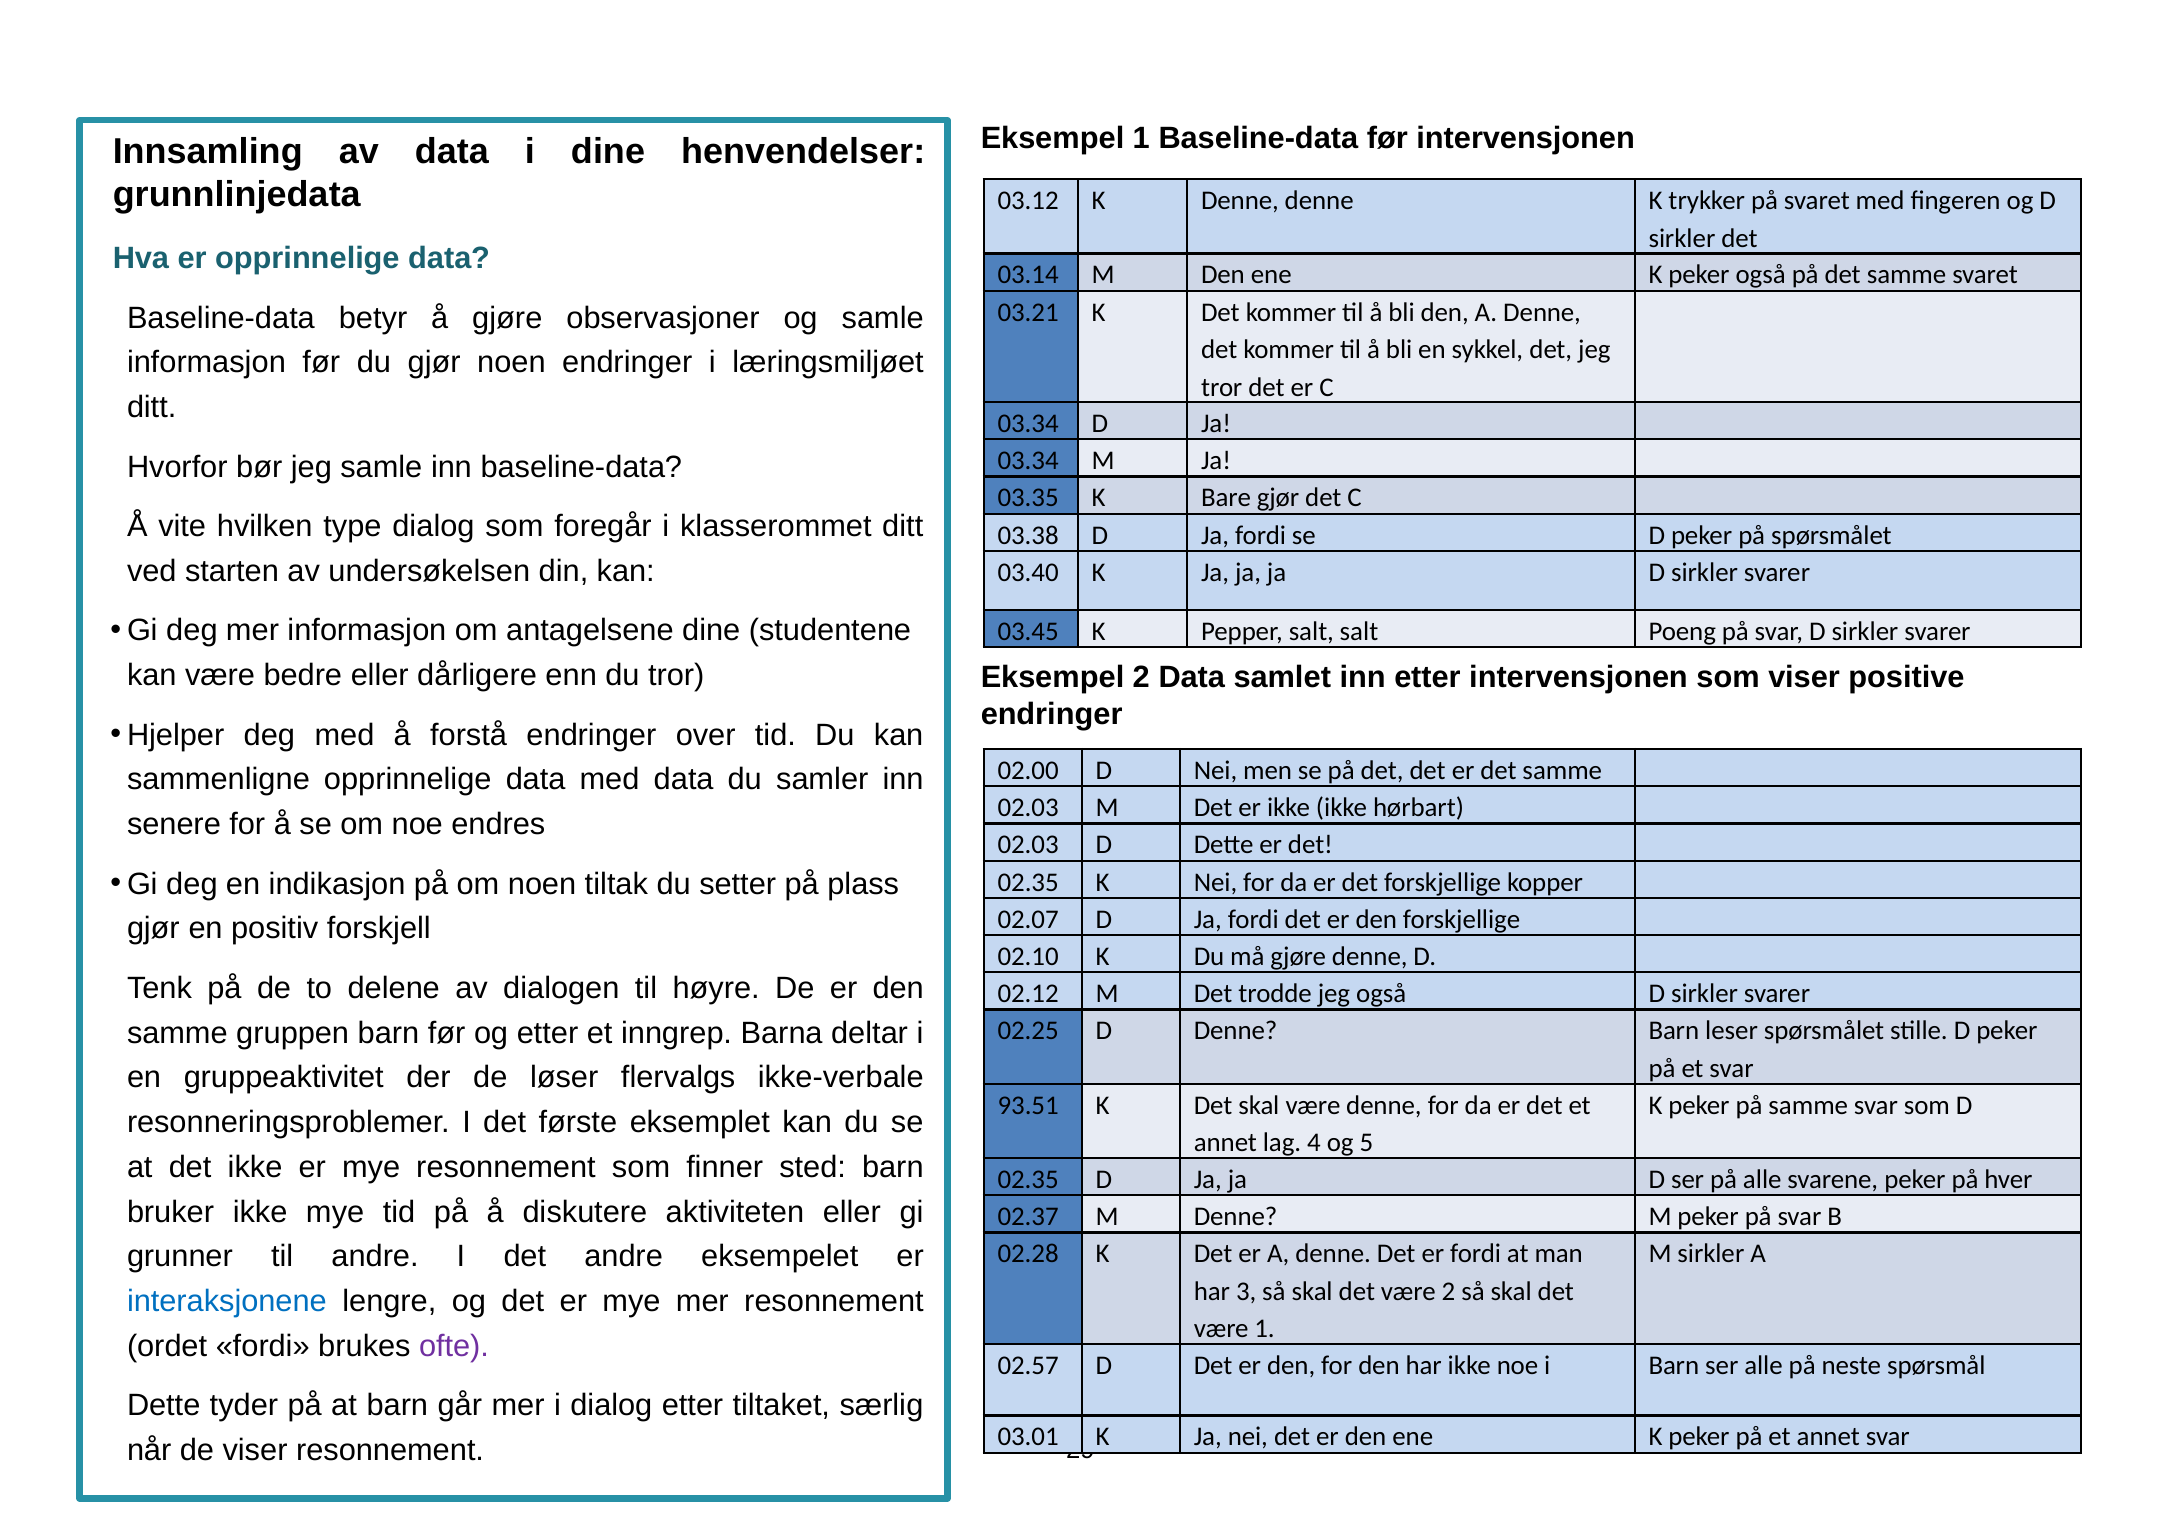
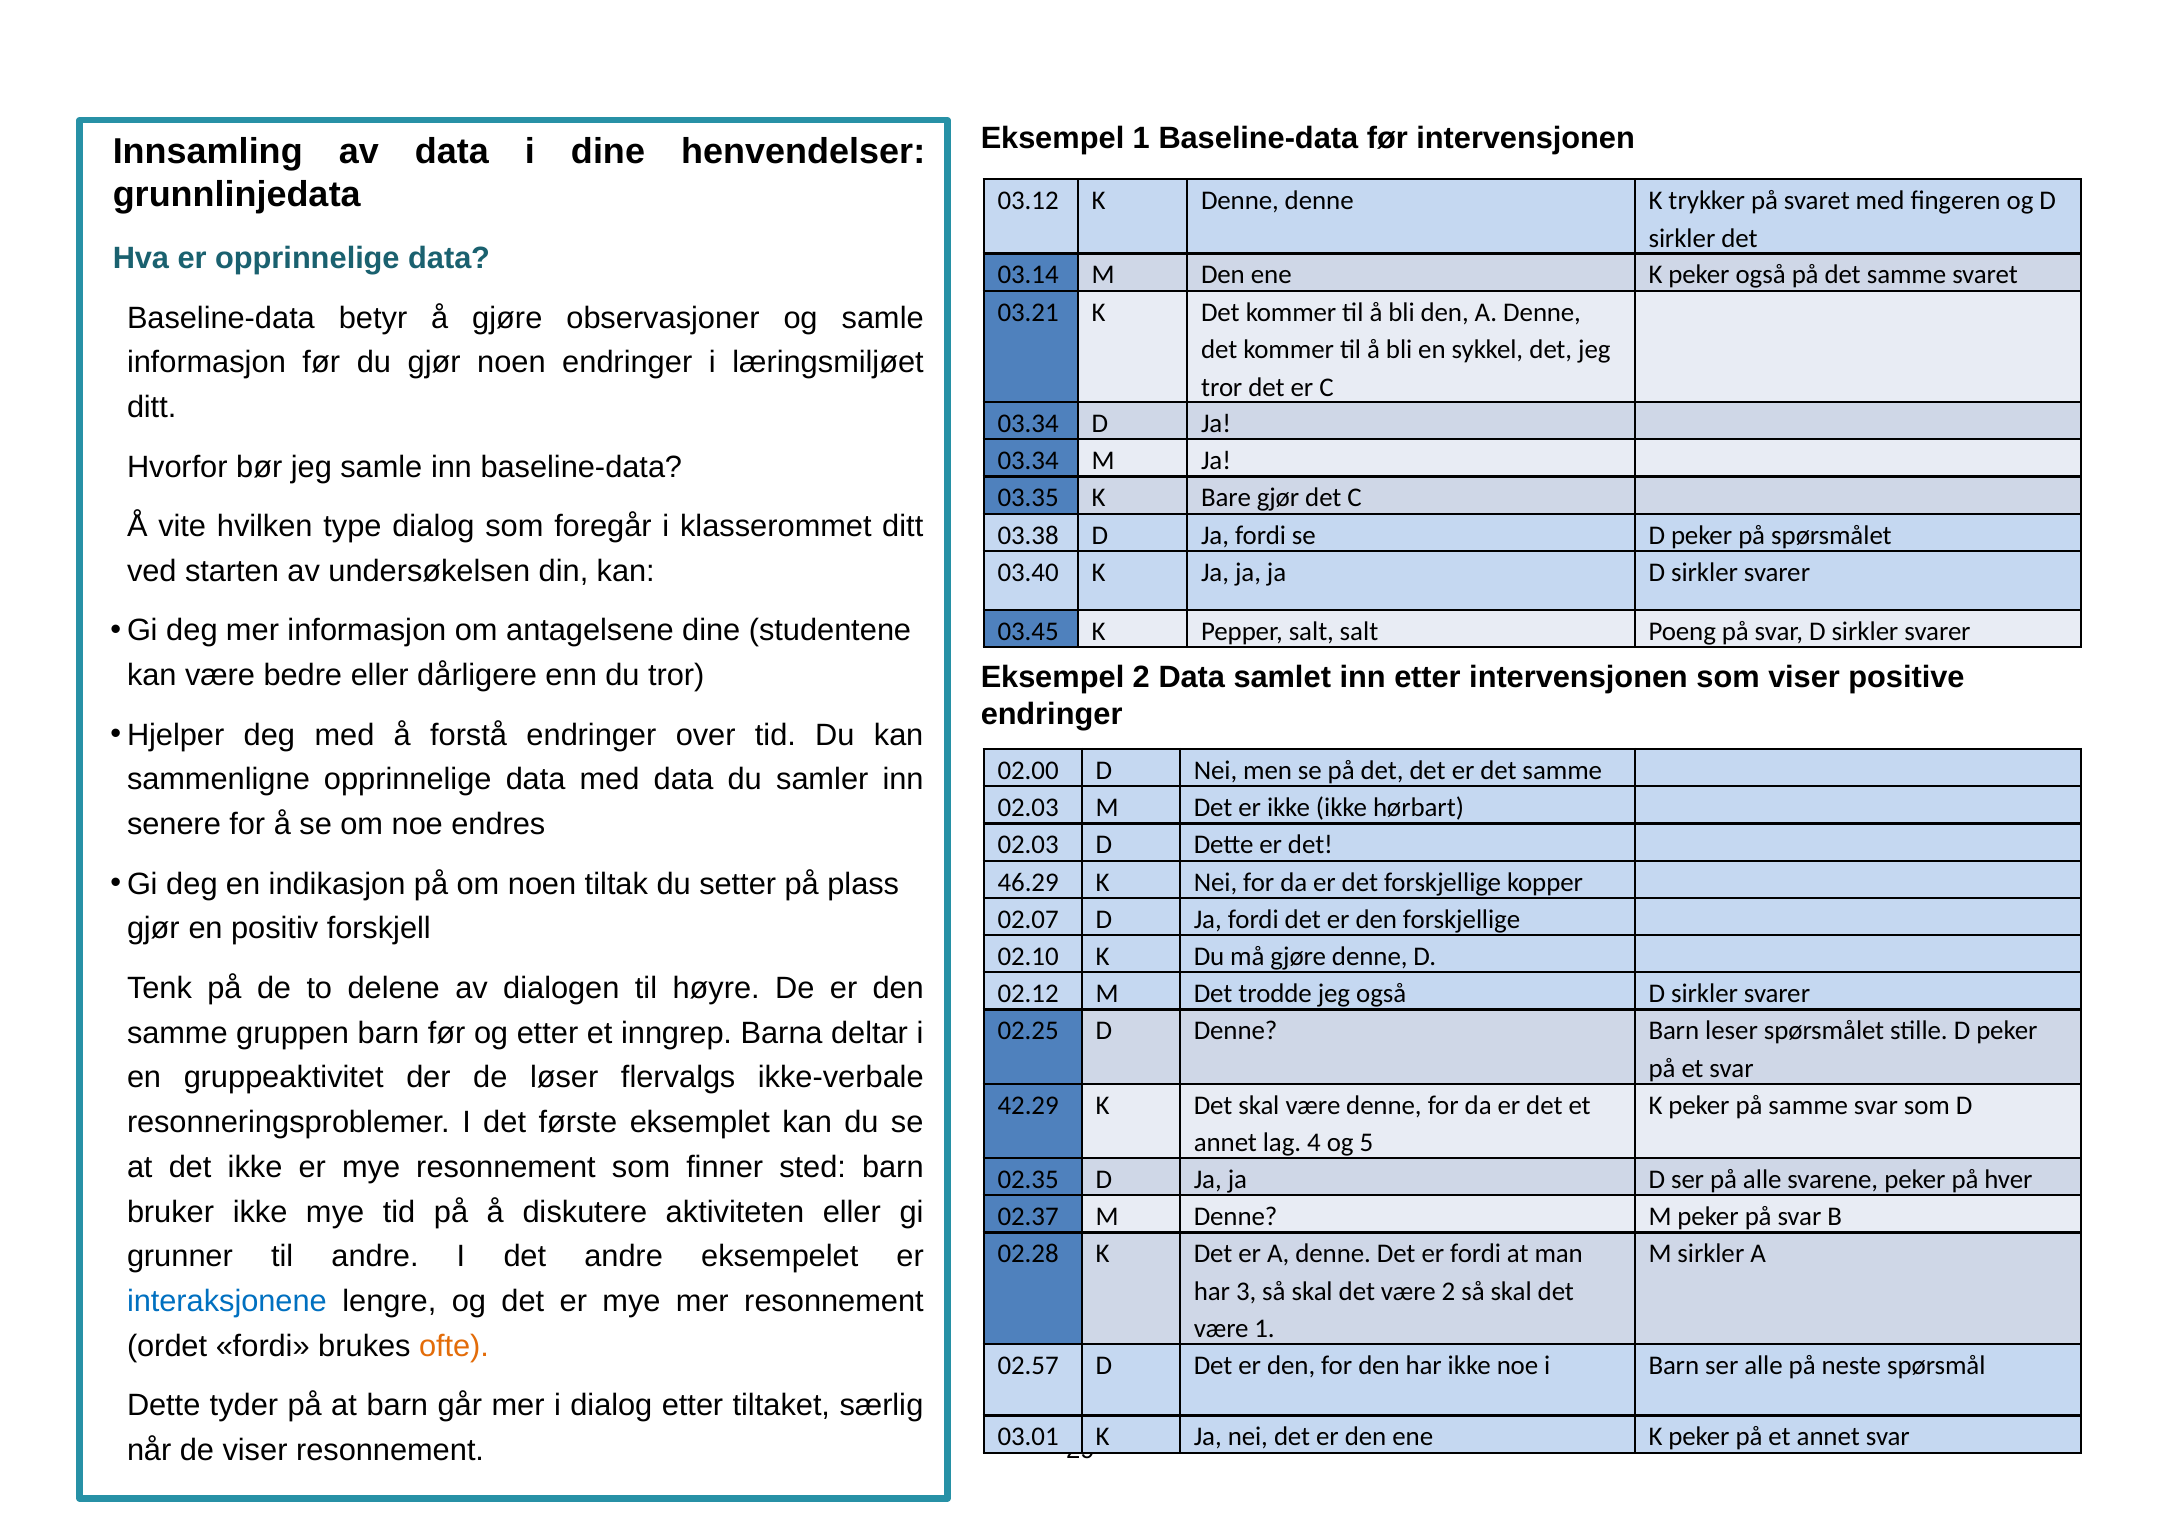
02.35: 02.35 -> 46.29 (1028, 882)
93.51: 93.51 -> 42.29 (1028, 1105)
ofte colour: purple -> orange (454, 1345)
